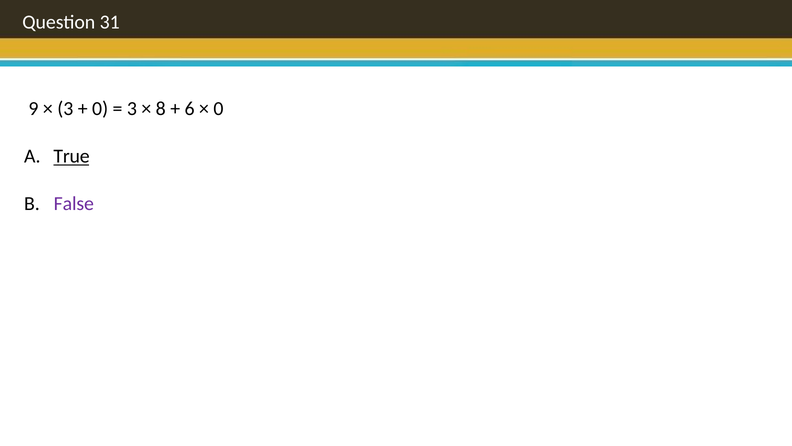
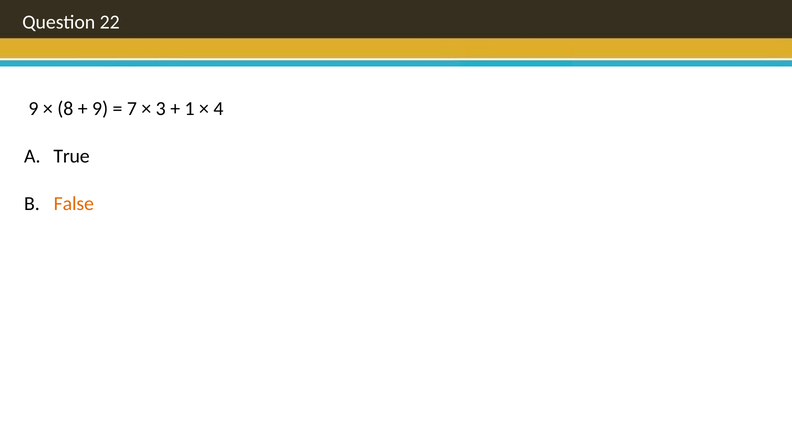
31: 31 -> 22 (110, 22)
3: 3 -> 8 (65, 109)
0: 0 -> 9 (100, 109)
3: 3 -> 7 (132, 109)
8: 8 -> 3 (161, 109)
6: 6 -> 1 (190, 109)
0: 0 -> 4 (218, 109)
True underline: present -> none (72, 156)
False colour: purple -> orange (74, 204)
